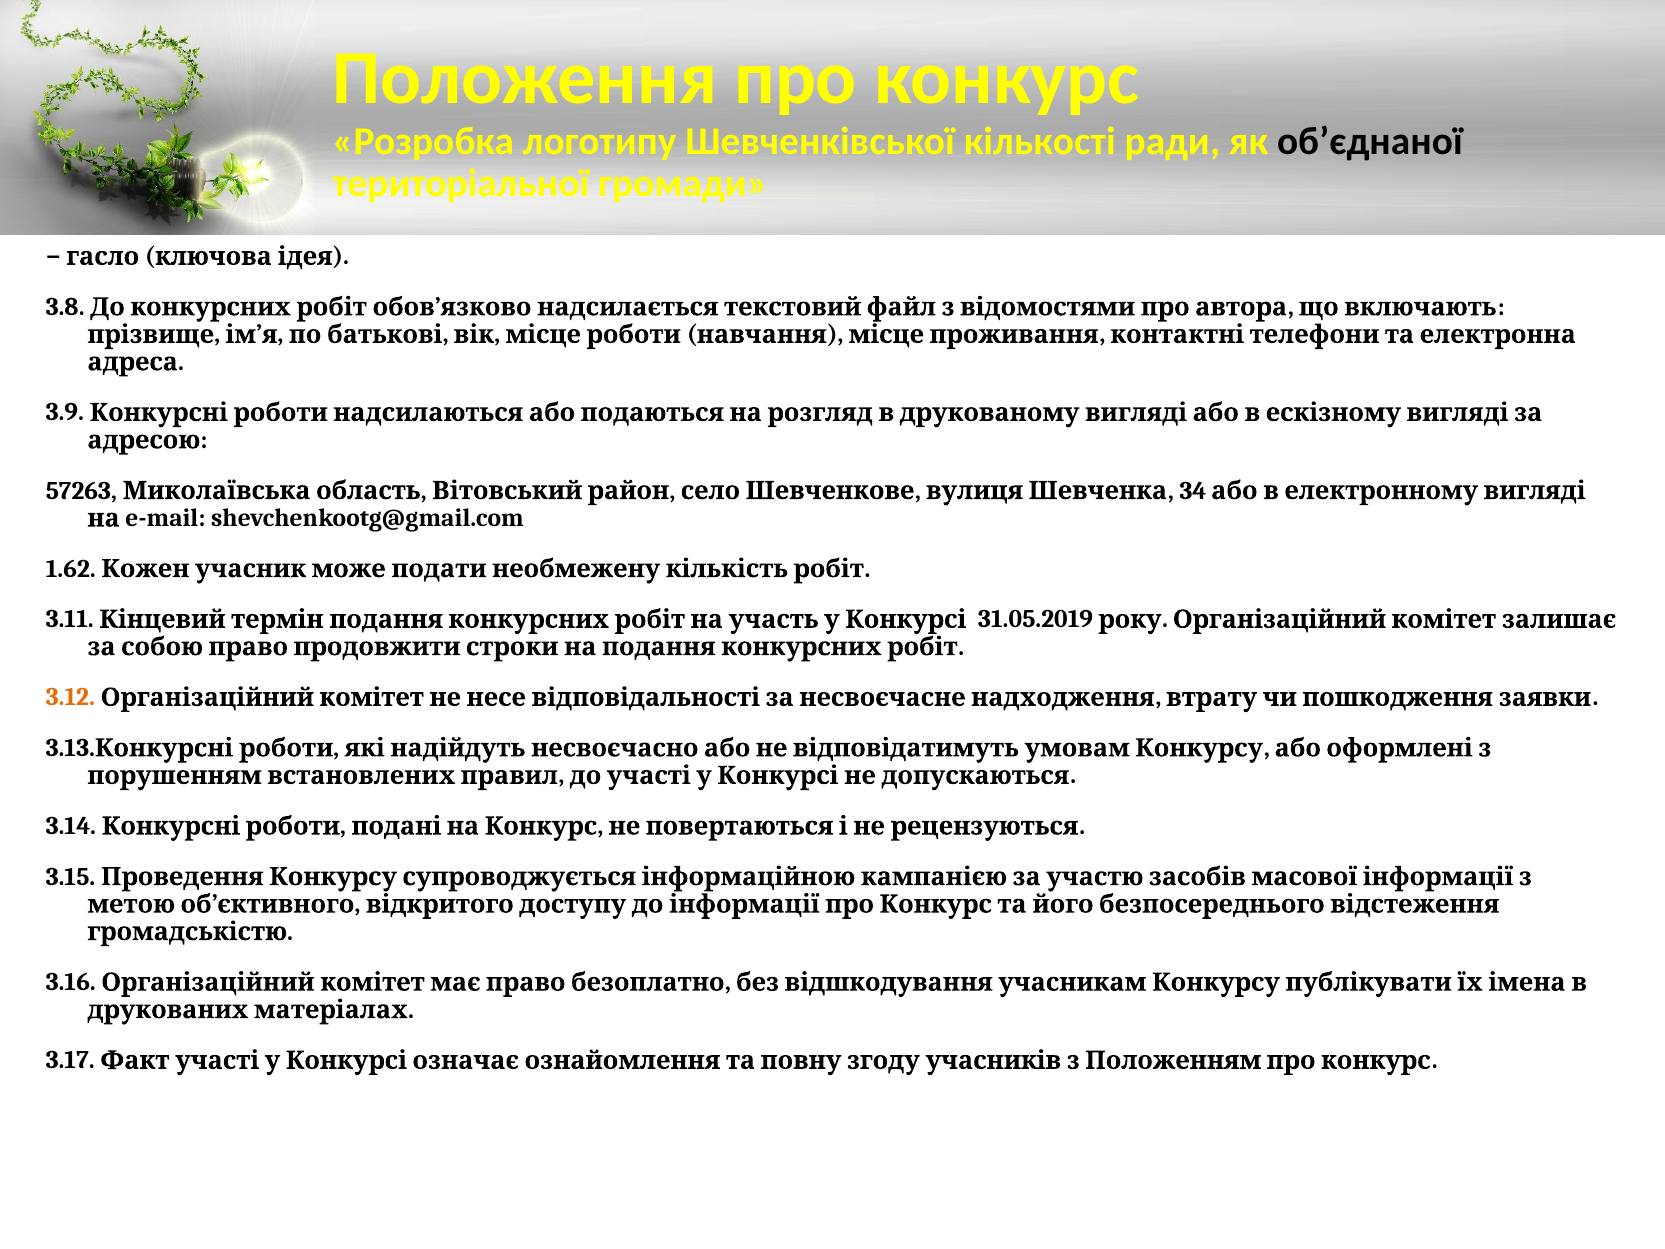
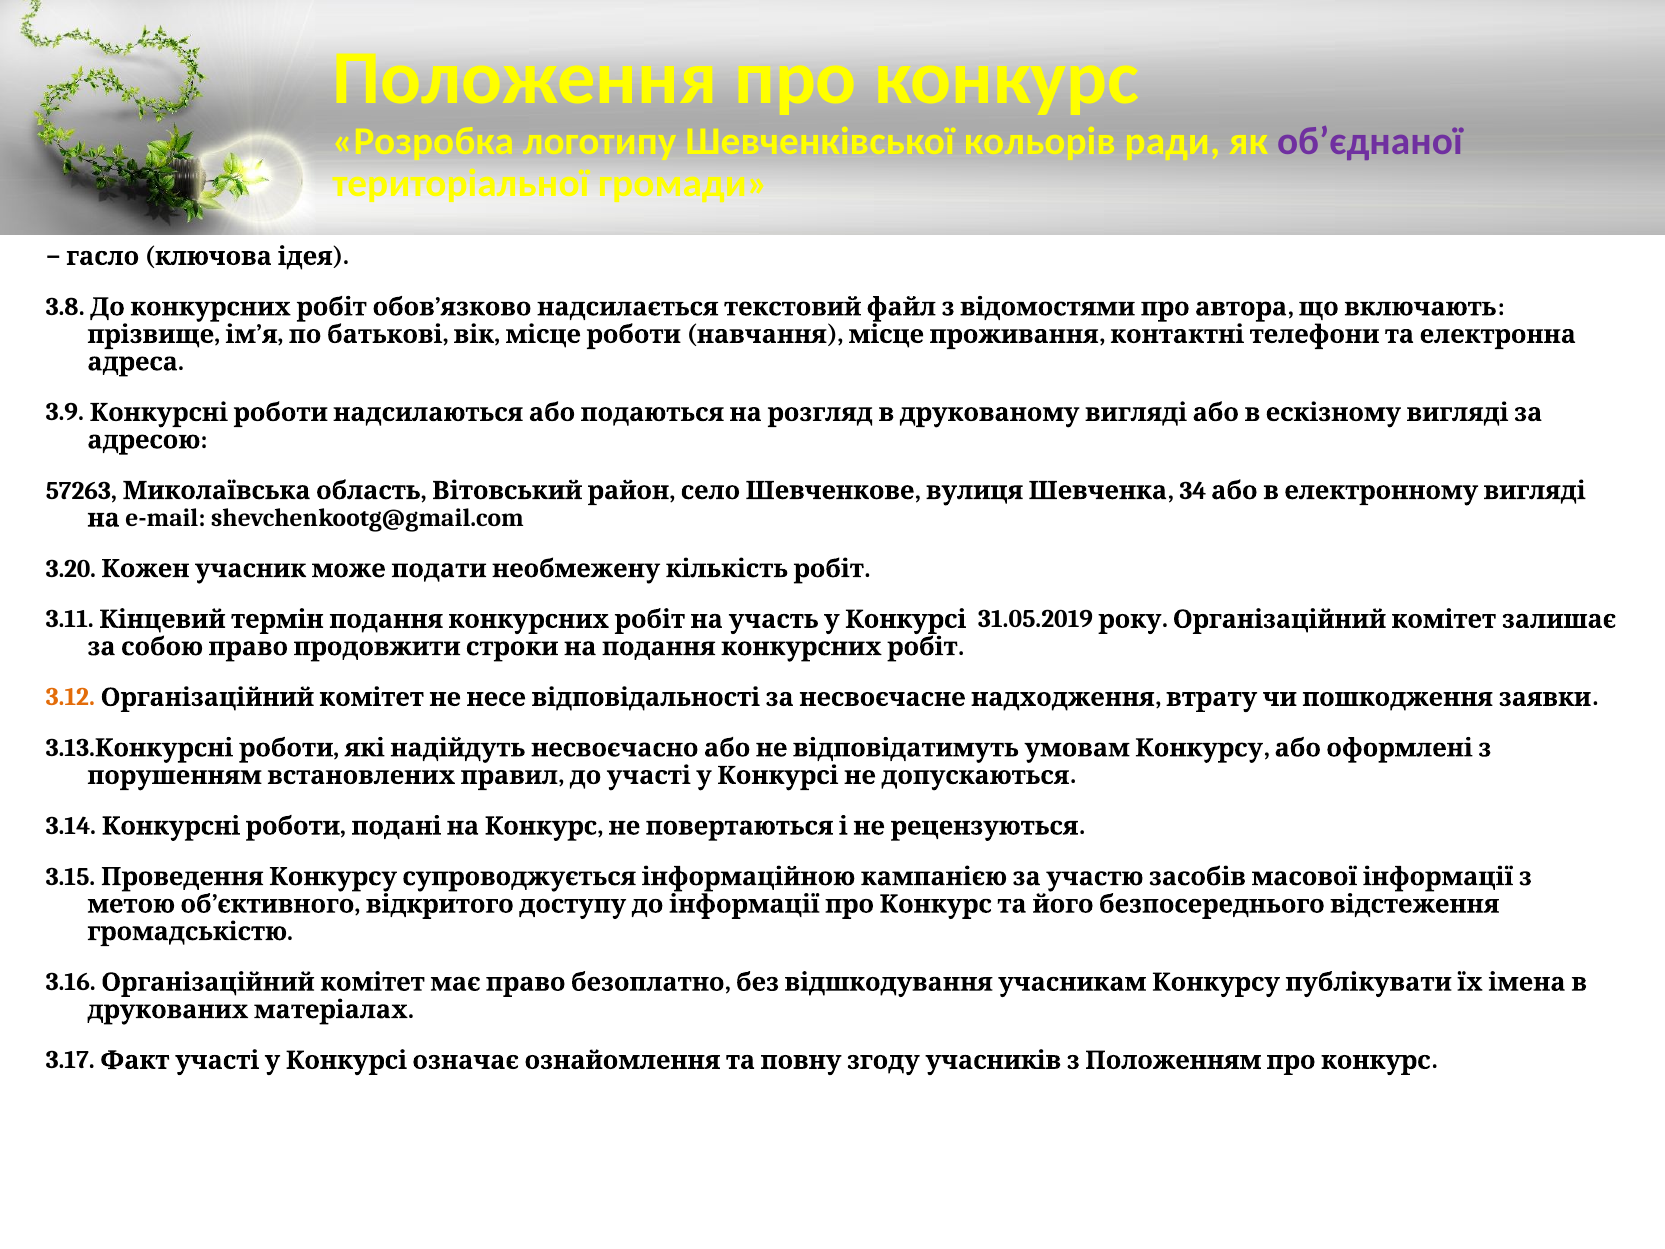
кількості: кількості -> кольорів (1040, 141)
об’єднаної colour: black -> purple (1370, 141)
1.62: 1.62 -> 3.20 (71, 569)
